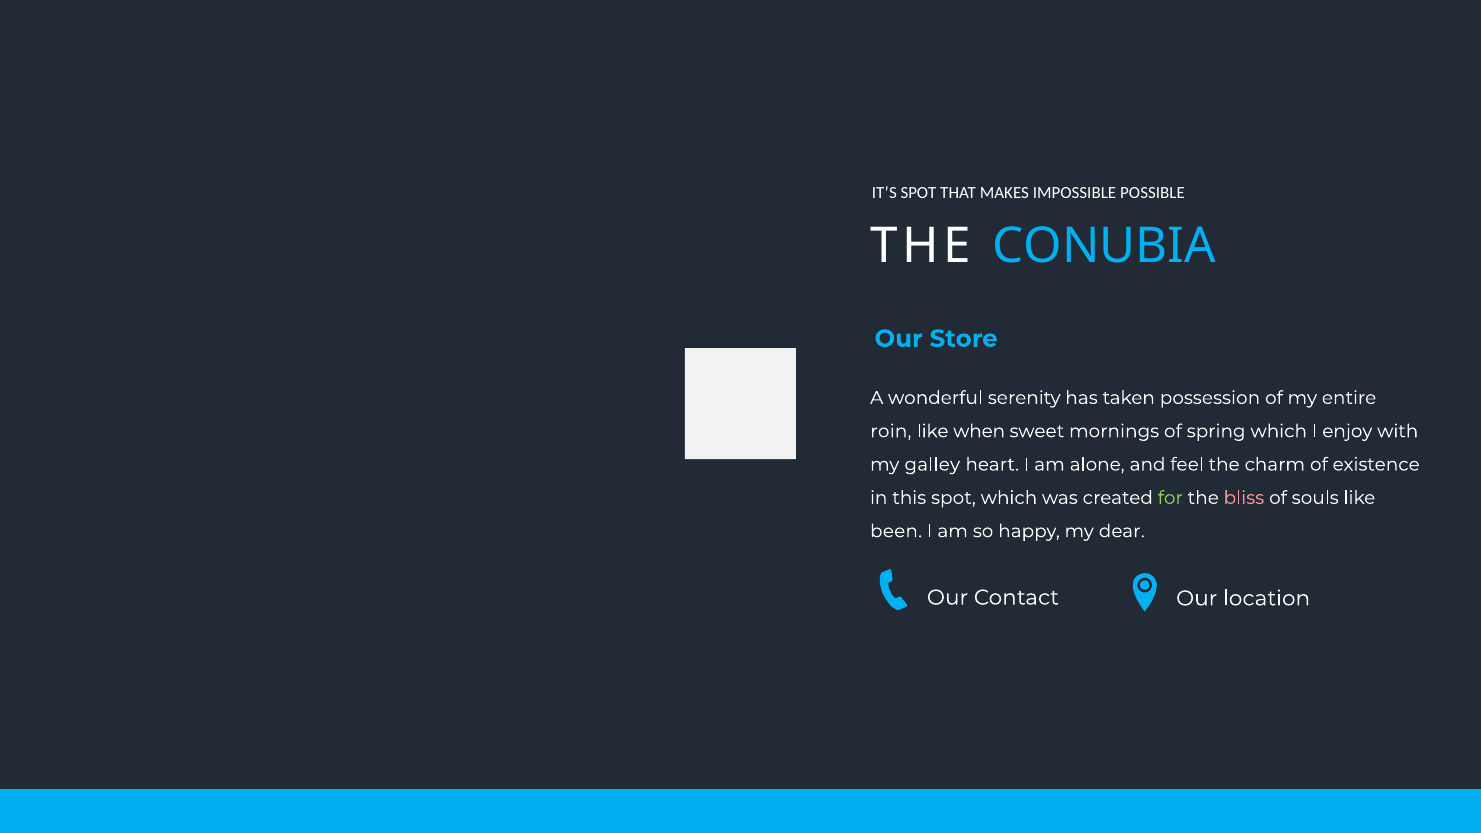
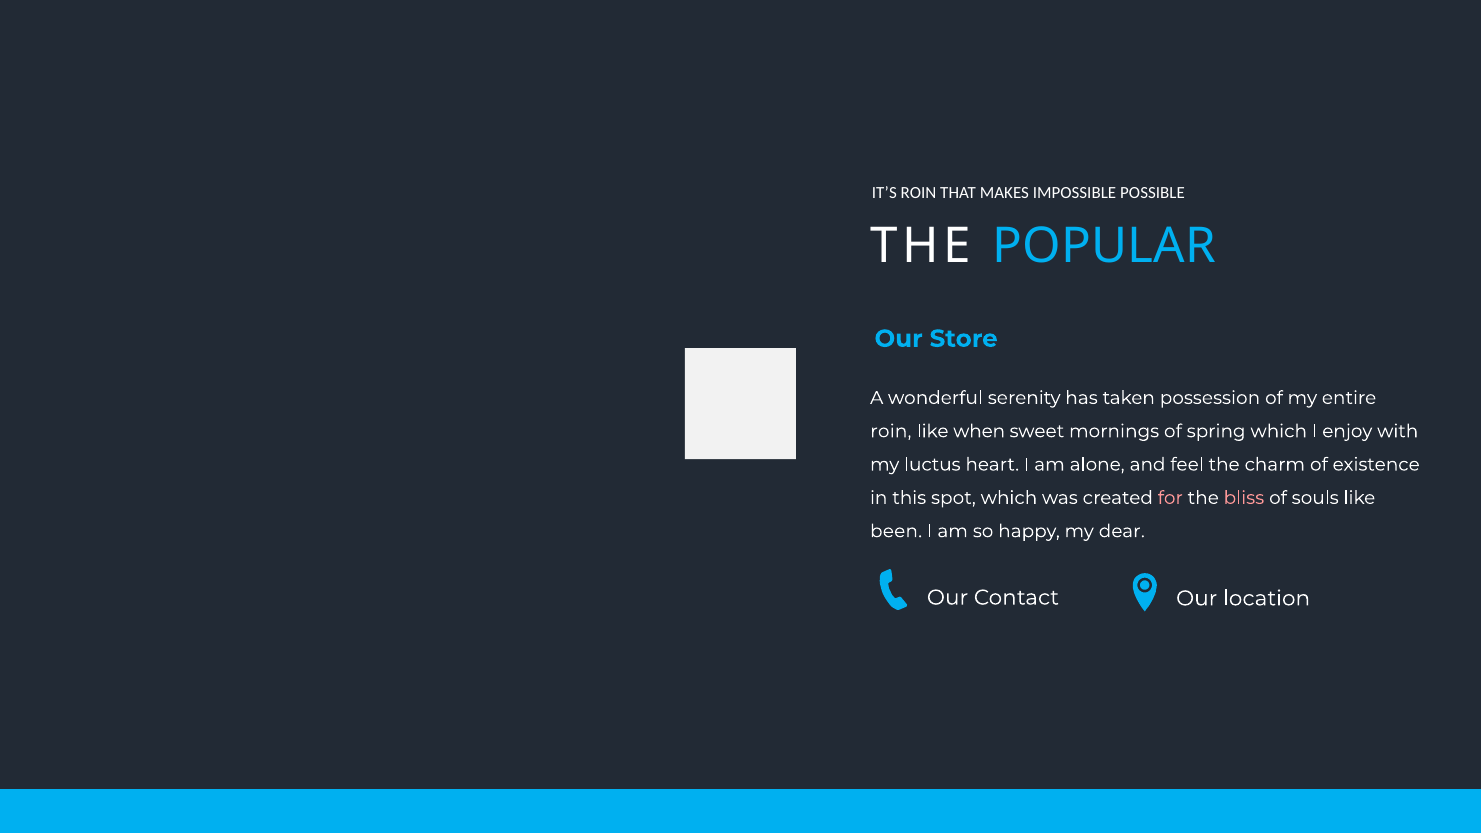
IT’S SPOT: SPOT -> ROIN (918, 193)
CONUBIA: CONUBIA -> POPULAR (1104, 246)
galley: galley -> luctus (932, 465)
for colour: light green -> pink (1170, 498)
